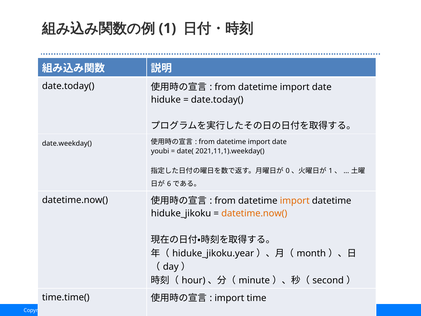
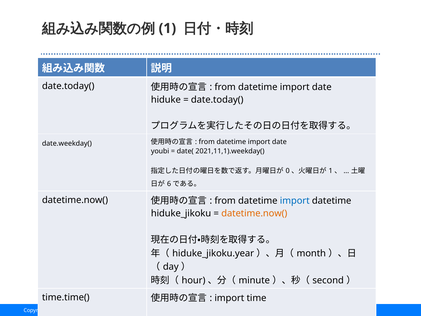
import colour: orange -> blue (295, 201)
